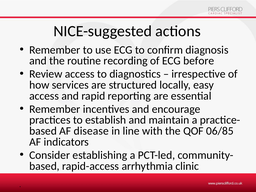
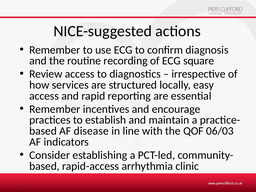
before: before -> square (199, 61)
06/85: 06/85 -> 06/03 (220, 131)
